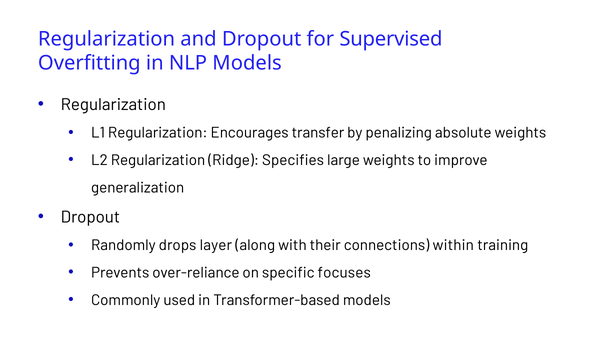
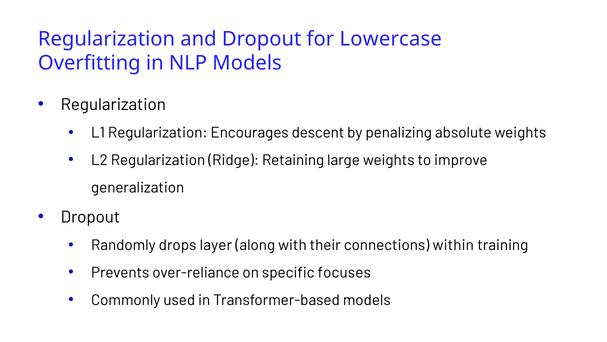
Supervised: Supervised -> Lowercase (391, 39)
transfer: transfer -> descent (318, 133)
Specifies: Specifies -> Retaining (293, 160)
